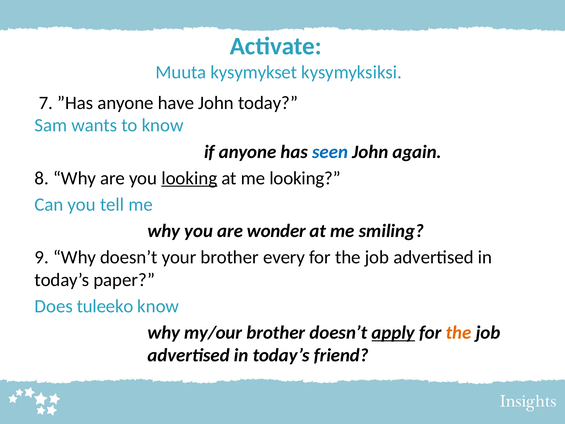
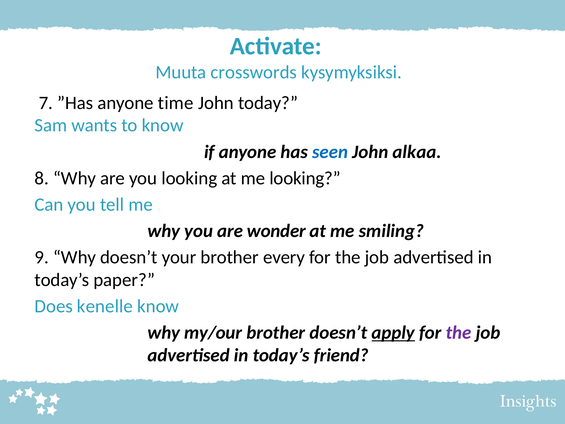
kysymykset: kysymykset -> crosswords (254, 72)
have: have -> time (176, 103)
again: again -> alkaa (417, 152)
looking underline: present -> none (189, 178)
tuleeko: tuleeko -> kenelle (105, 306)
the colour: orange -> purple (459, 332)
